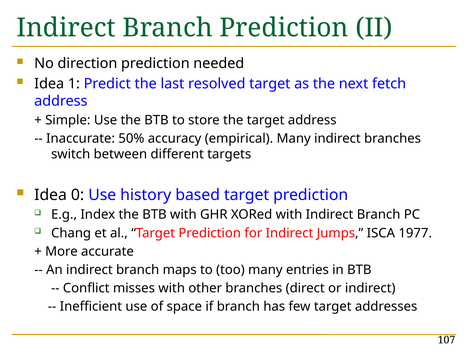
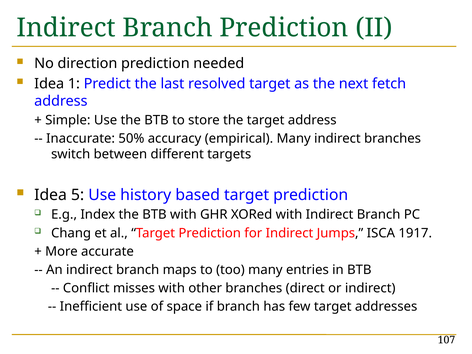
0: 0 -> 5 (78, 195)
1977: 1977 -> 1917 (415, 233)
